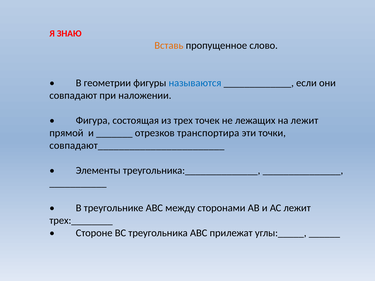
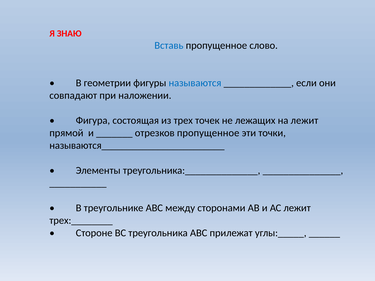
Вставь colour: orange -> blue (169, 46)
отрезков транспортира: транспортира -> пропущенное (208, 133)
совпадают________________________: совпадают________________________ -> называются________________________ (137, 146)
